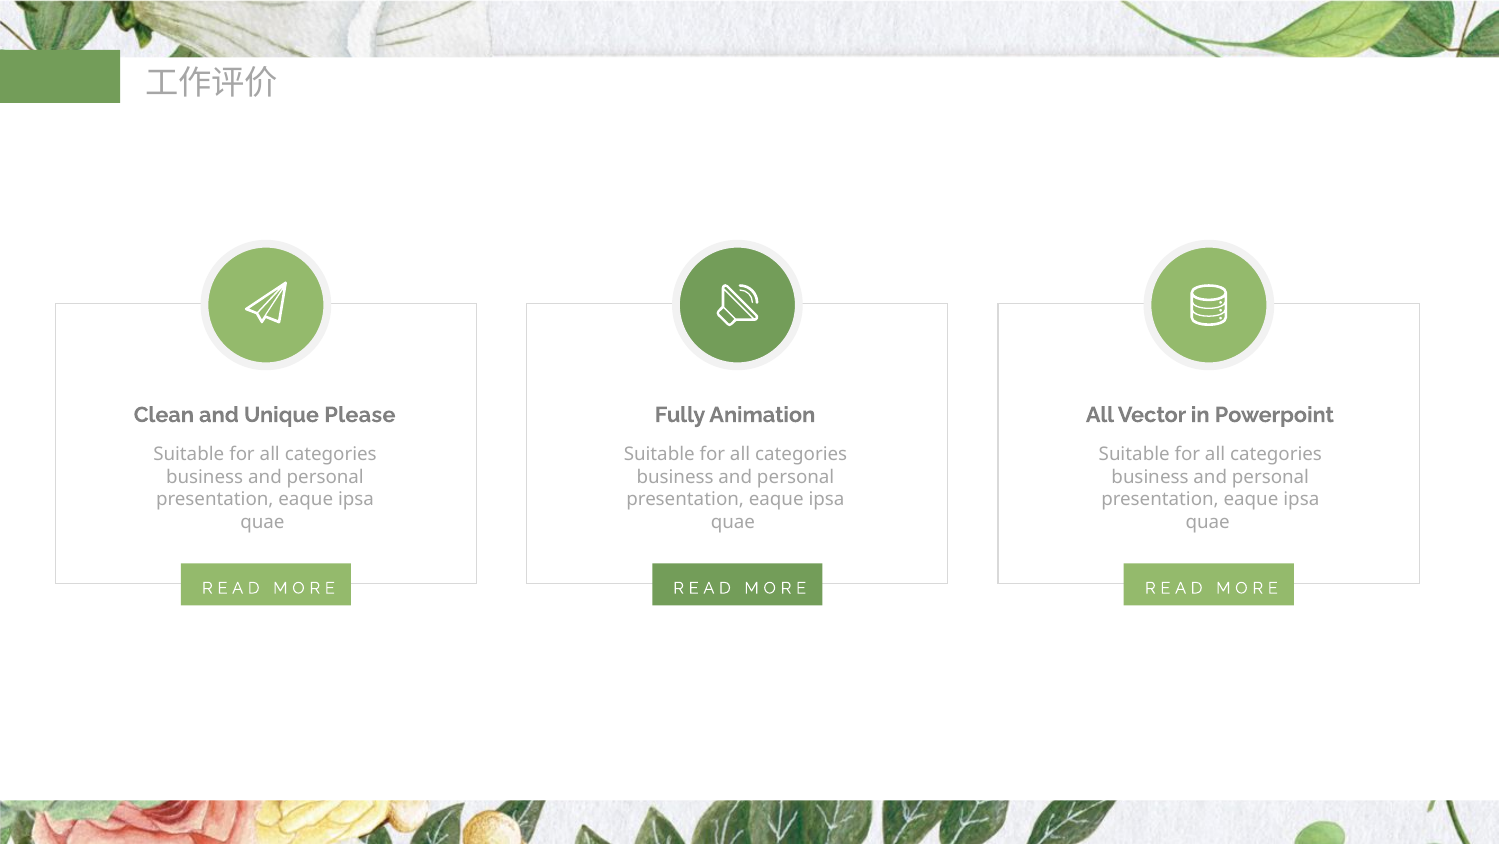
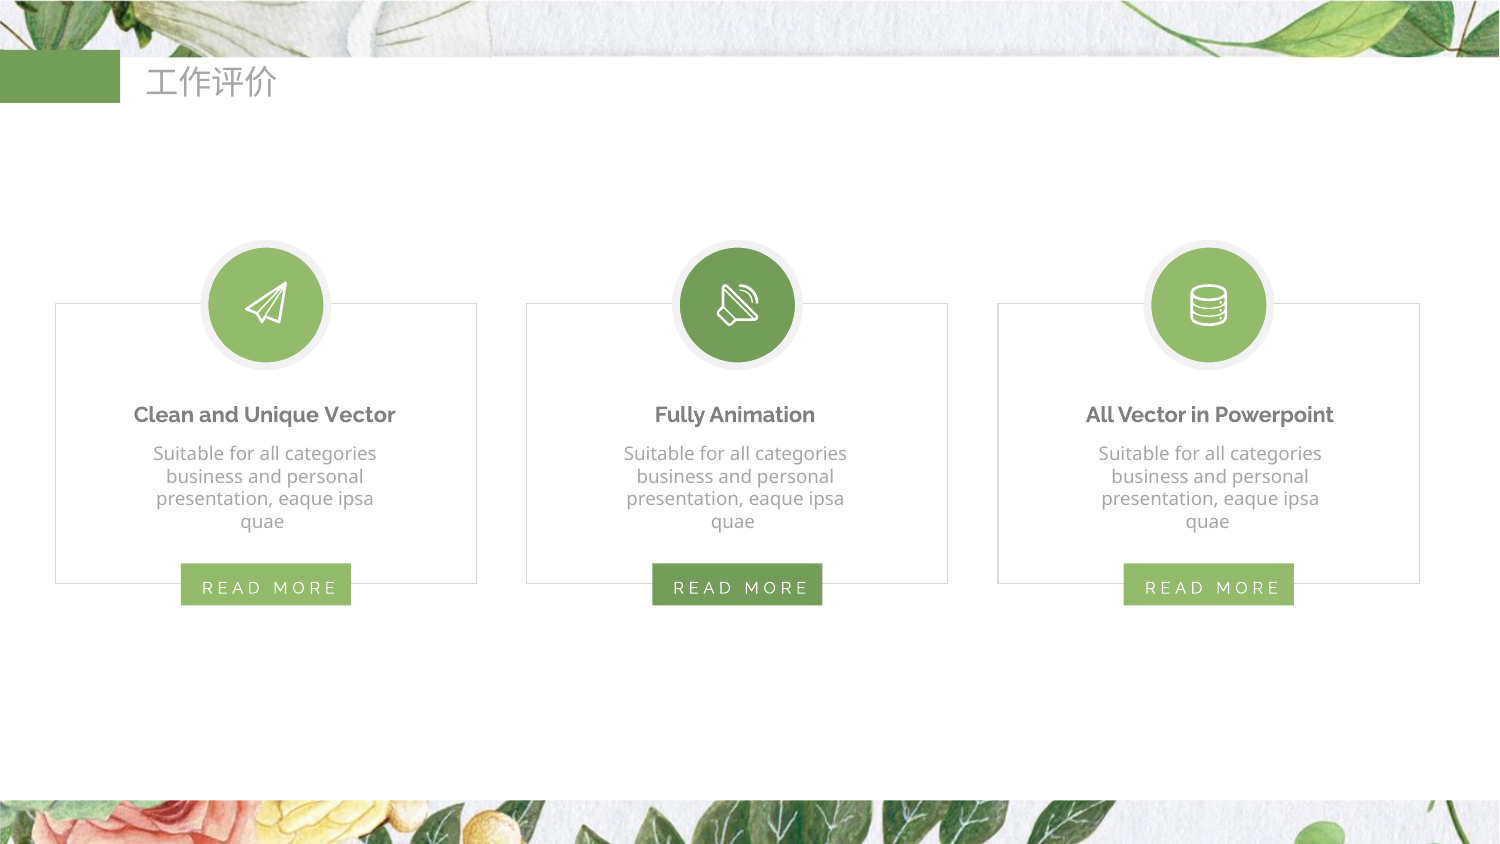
Unique Please: Please -> Vector (360, 415)
